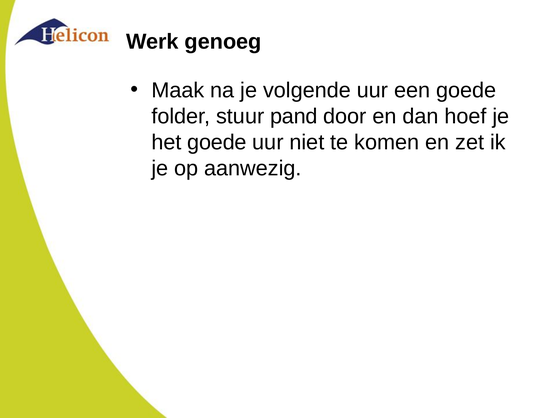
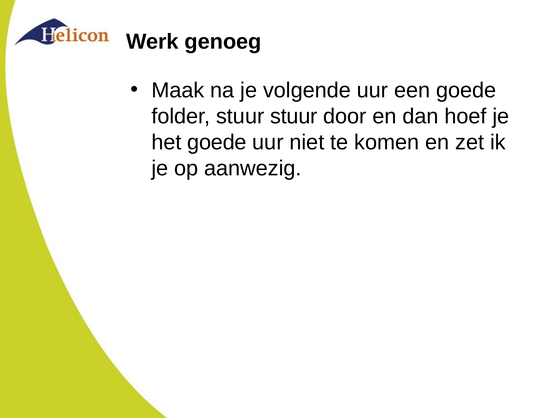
stuur pand: pand -> stuur (294, 116)
